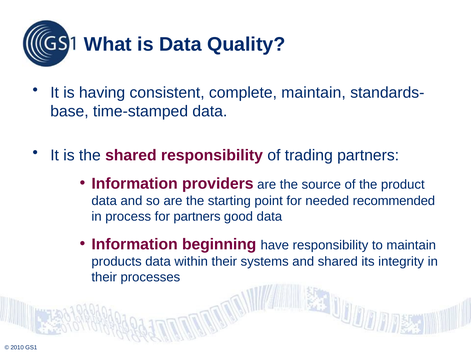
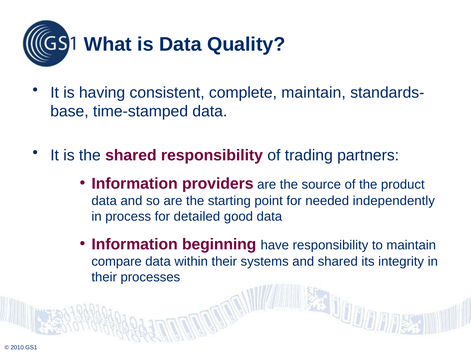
recommended: recommended -> independently (394, 201)
for partners: partners -> detailed (197, 217)
products: products -> compare (117, 262)
